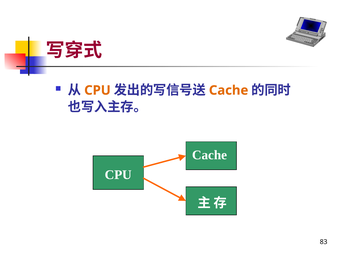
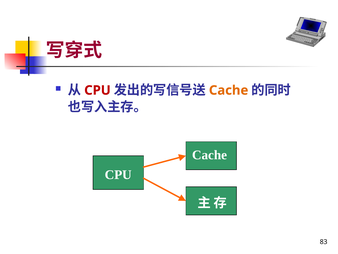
CPU colour: orange -> red (97, 90)
